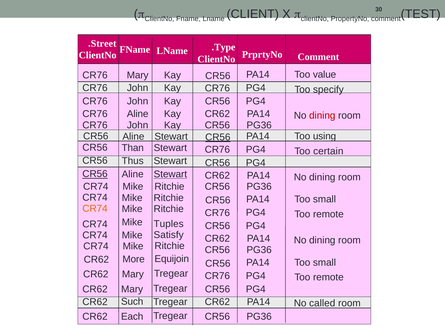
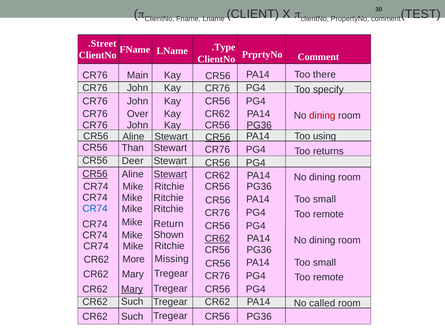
value: value -> there (324, 75)
Mary: Mary -> Main (138, 75)
CR76 Aline: Aline -> Over (138, 114)
PG36 underline: none -> present (259, 125)
certain: certain -> returns (328, 151)
Thus: Thus -> Deer (133, 161)
CR74 colour: orange -> blue (95, 209)
Tuples: Tuples -> Return (169, 224)
Satisfy: Satisfy -> Shown (169, 235)
CR62 underline: none -> present (217, 238)
Equijoin: Equijoin -> Missing (172, 259)
Mary underline: none -> present (132, 289)
Each: Each -> Such (132, 316)
